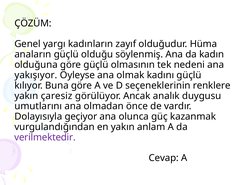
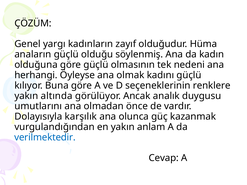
yakışıyor: yakışıyor -> herhangi (36, 75)
çaresiz: çaresiz -> altında (57, 96)
geçiyor: geçiyor -> karşılık (81, 117)
verilmektedir colour: purple -> blue (45, 137)
